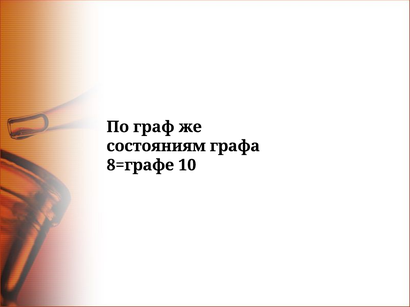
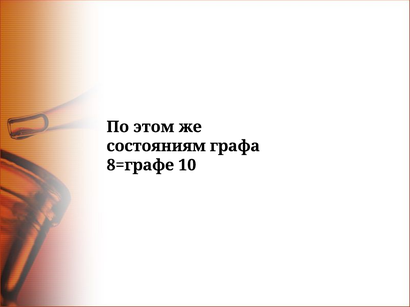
граф: граф -> этом (154, 127)
